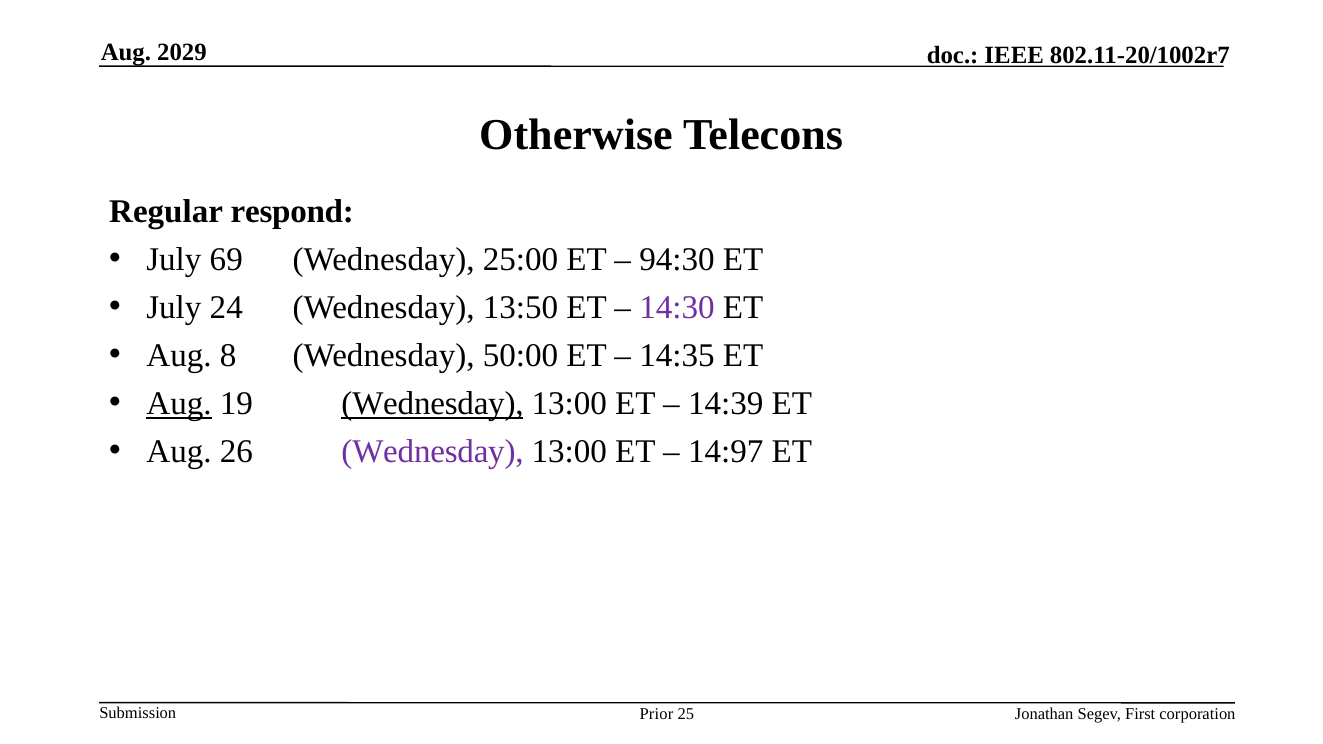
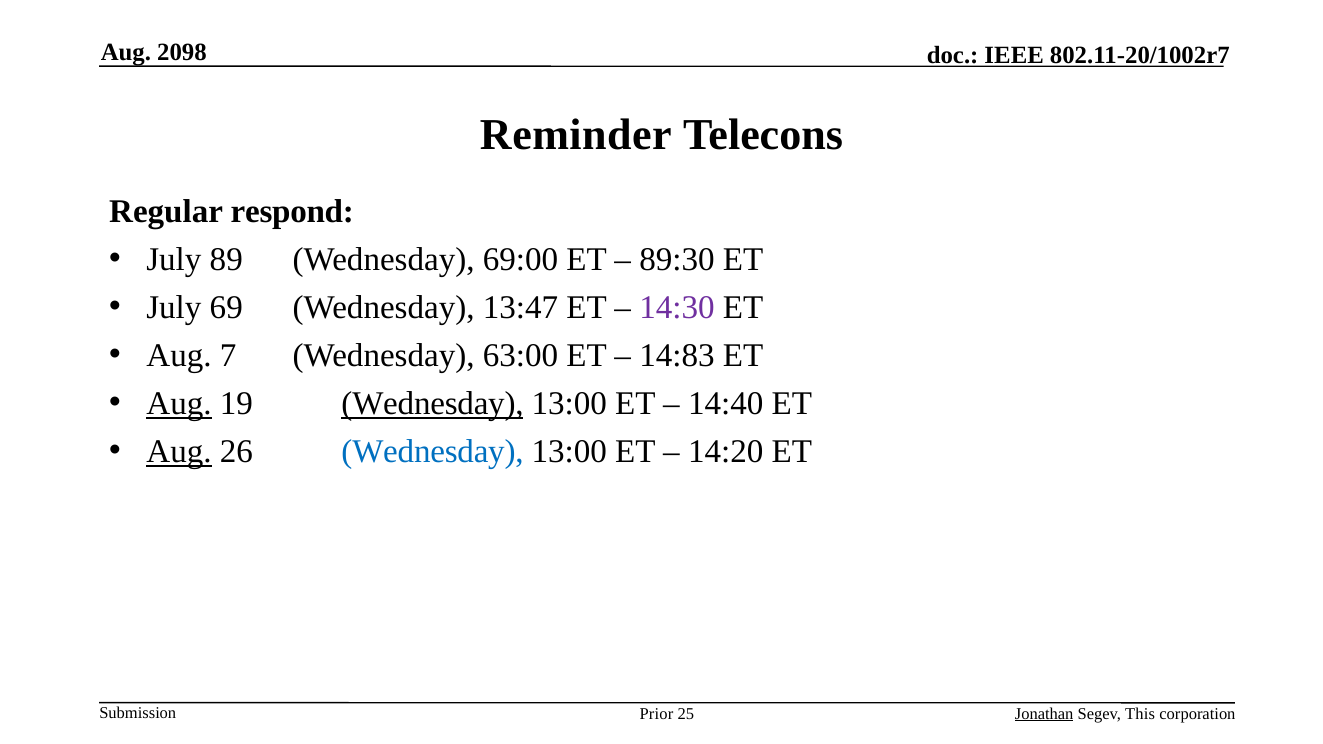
2029: 2029 -> 2098 (182, 53)
Otherwise: Otherwise -> Reminder (576, 135)
69: 69 -> 89 (226, 260)
25:00: 25:00 -> 69:00 (521, 260)
94:30: 94:30 -> 89:30 (677, 260)
24: 24 -> 69 (226, 308)
13:50: 13:50 -> 13:47 (521, 308)
8: 8 -> 7 (228, 356)
50:00: 50:00 -> 63:00 (521, 356)
14:35: 14:35 -> 14:83 (677, 356)
14:39: 14:39 -> 14:40 (726, 404)
Aug underline: none -> present (179, 452)
Wednesday colour: purple -> blue (433, 452)
14:97: 14:97 -> 14:20 (726, 452)
Jonathan underline: none -> present (1044, 714)
First: First -> This (1140, 714)
